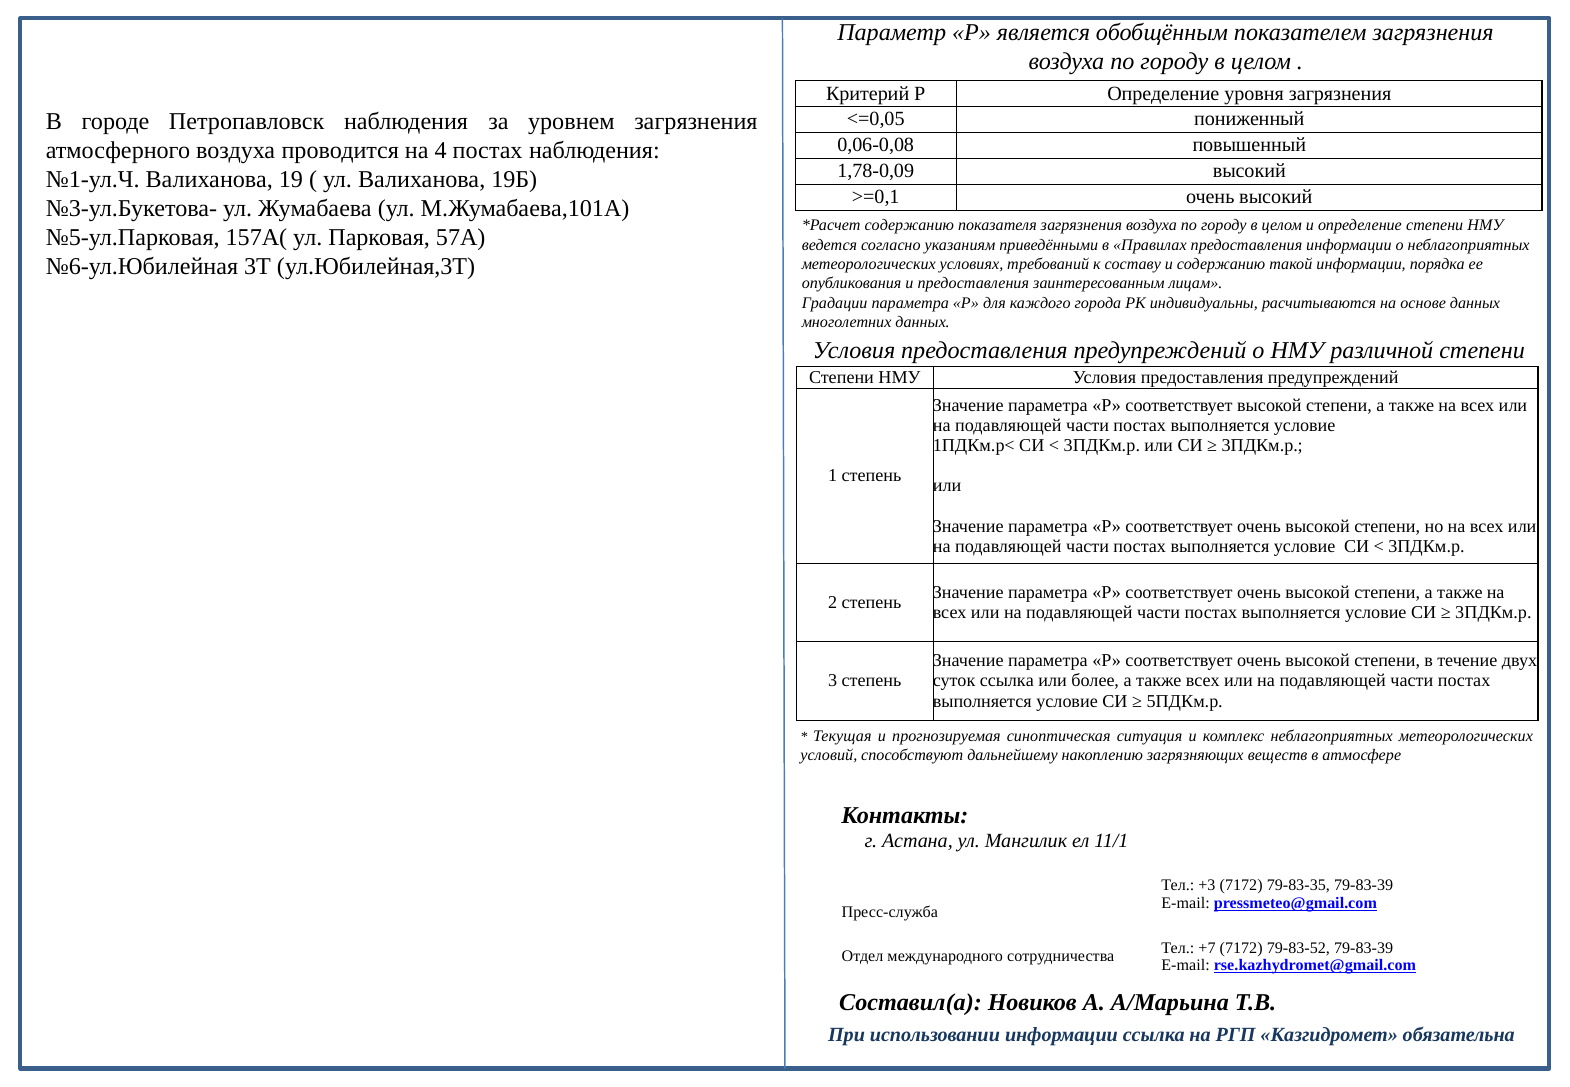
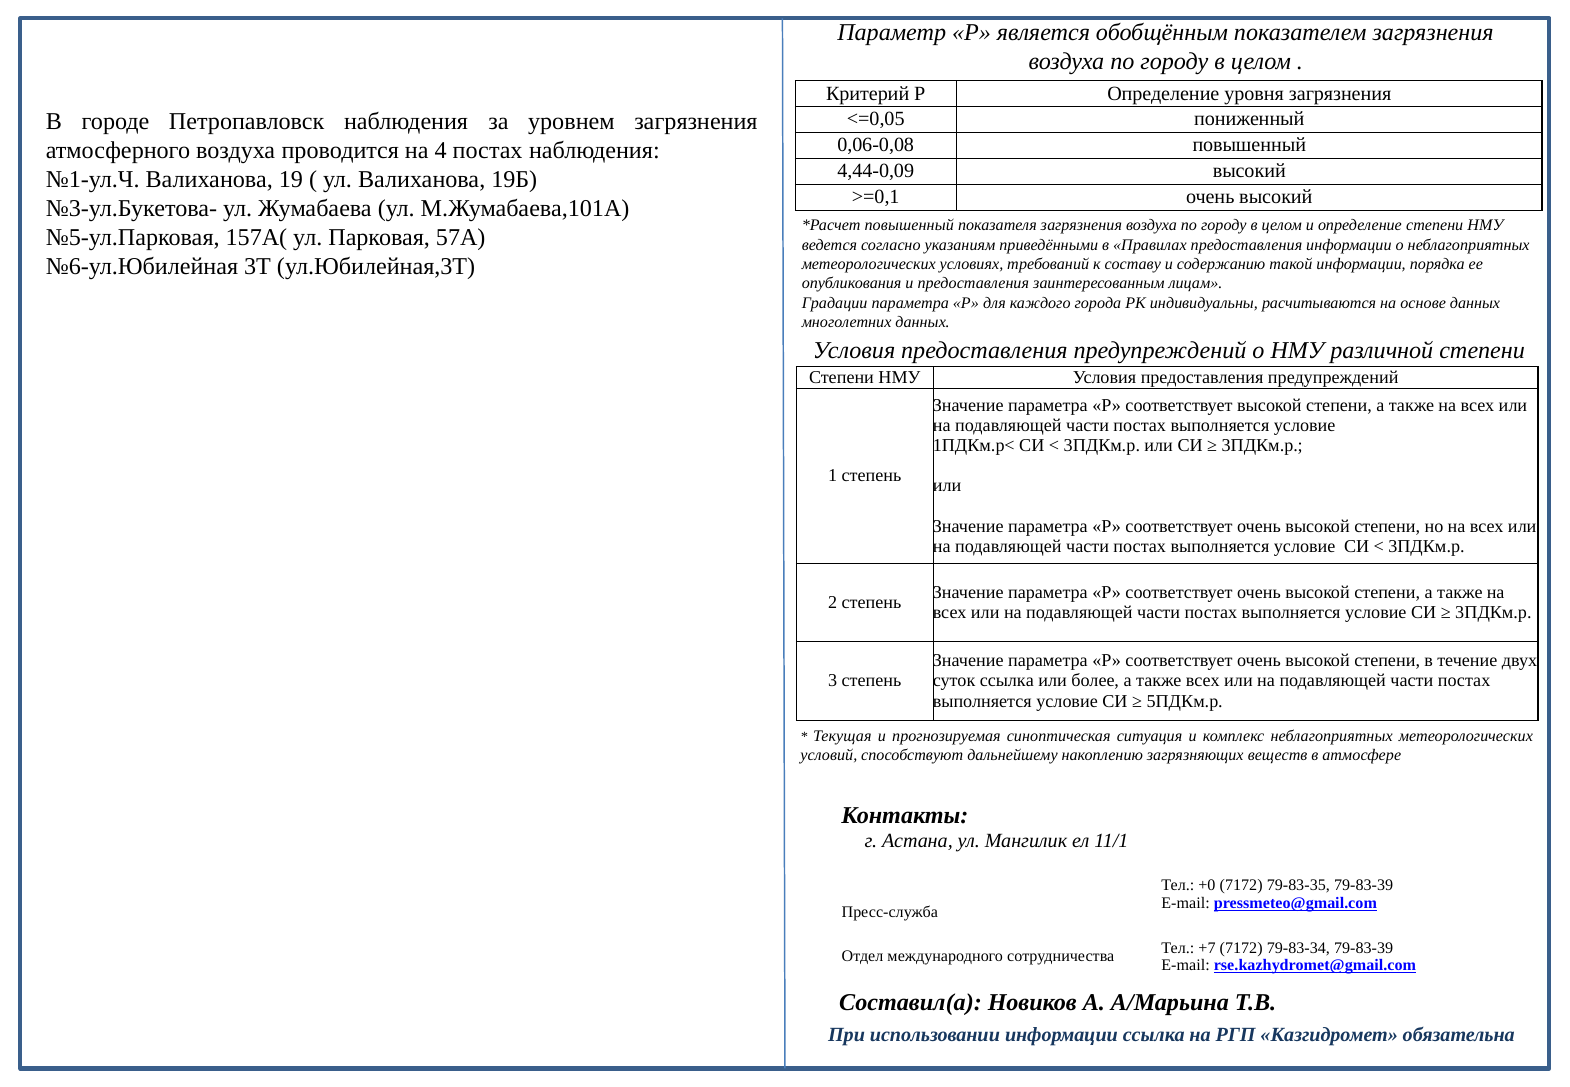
1,78-0,09: 1,78-0,09 -> 4,44-0,09 (876, 171)
содержанию: содержанию -> повышенный (909, 226)
+3: +3 -> +0 (1207, 885)
79-83-52: 79-83-52 -> 79-83-34 (1298, 948)
